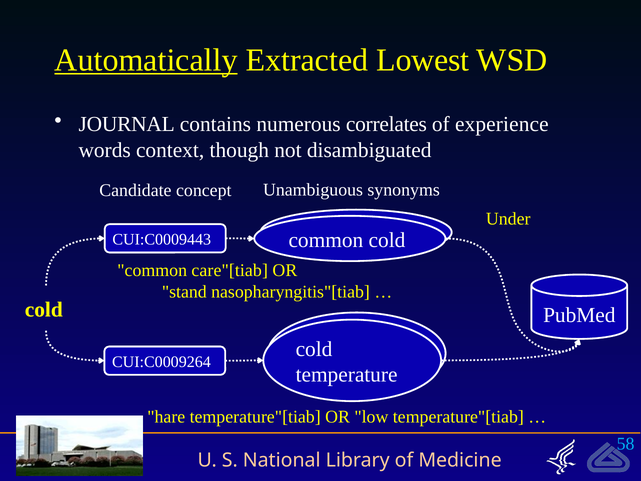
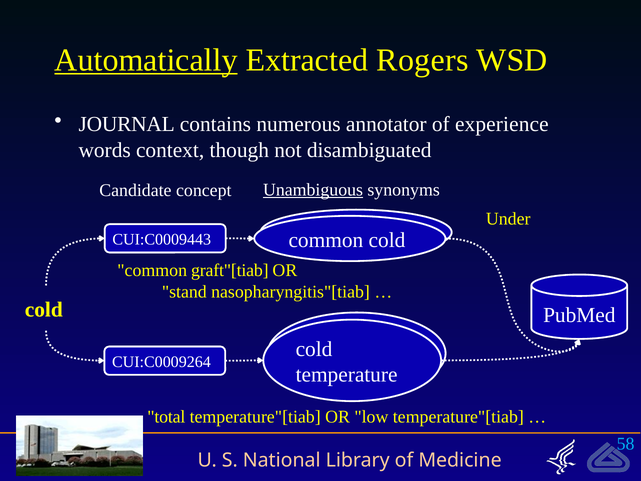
Lowest: Lowest -> Rogers (422, 60)
correlates: correlates -> annotator (386, 124)
Unambiguous underline: none -> present (313, 190)
care"[tiab: care"[tiab -> graft"[tiab (230, 270)
hare: hare -> total (166, 417)
